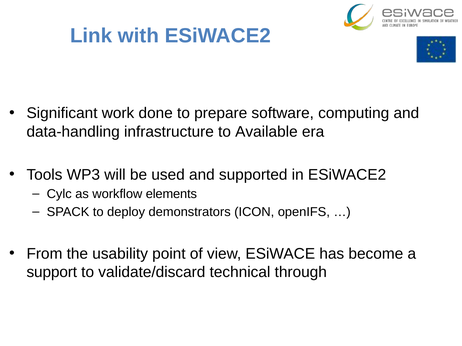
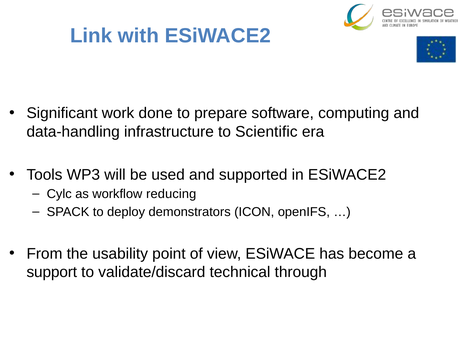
Available: Available -> Scientific (266, 132)
elements: elements -> reducing (171, 194)
